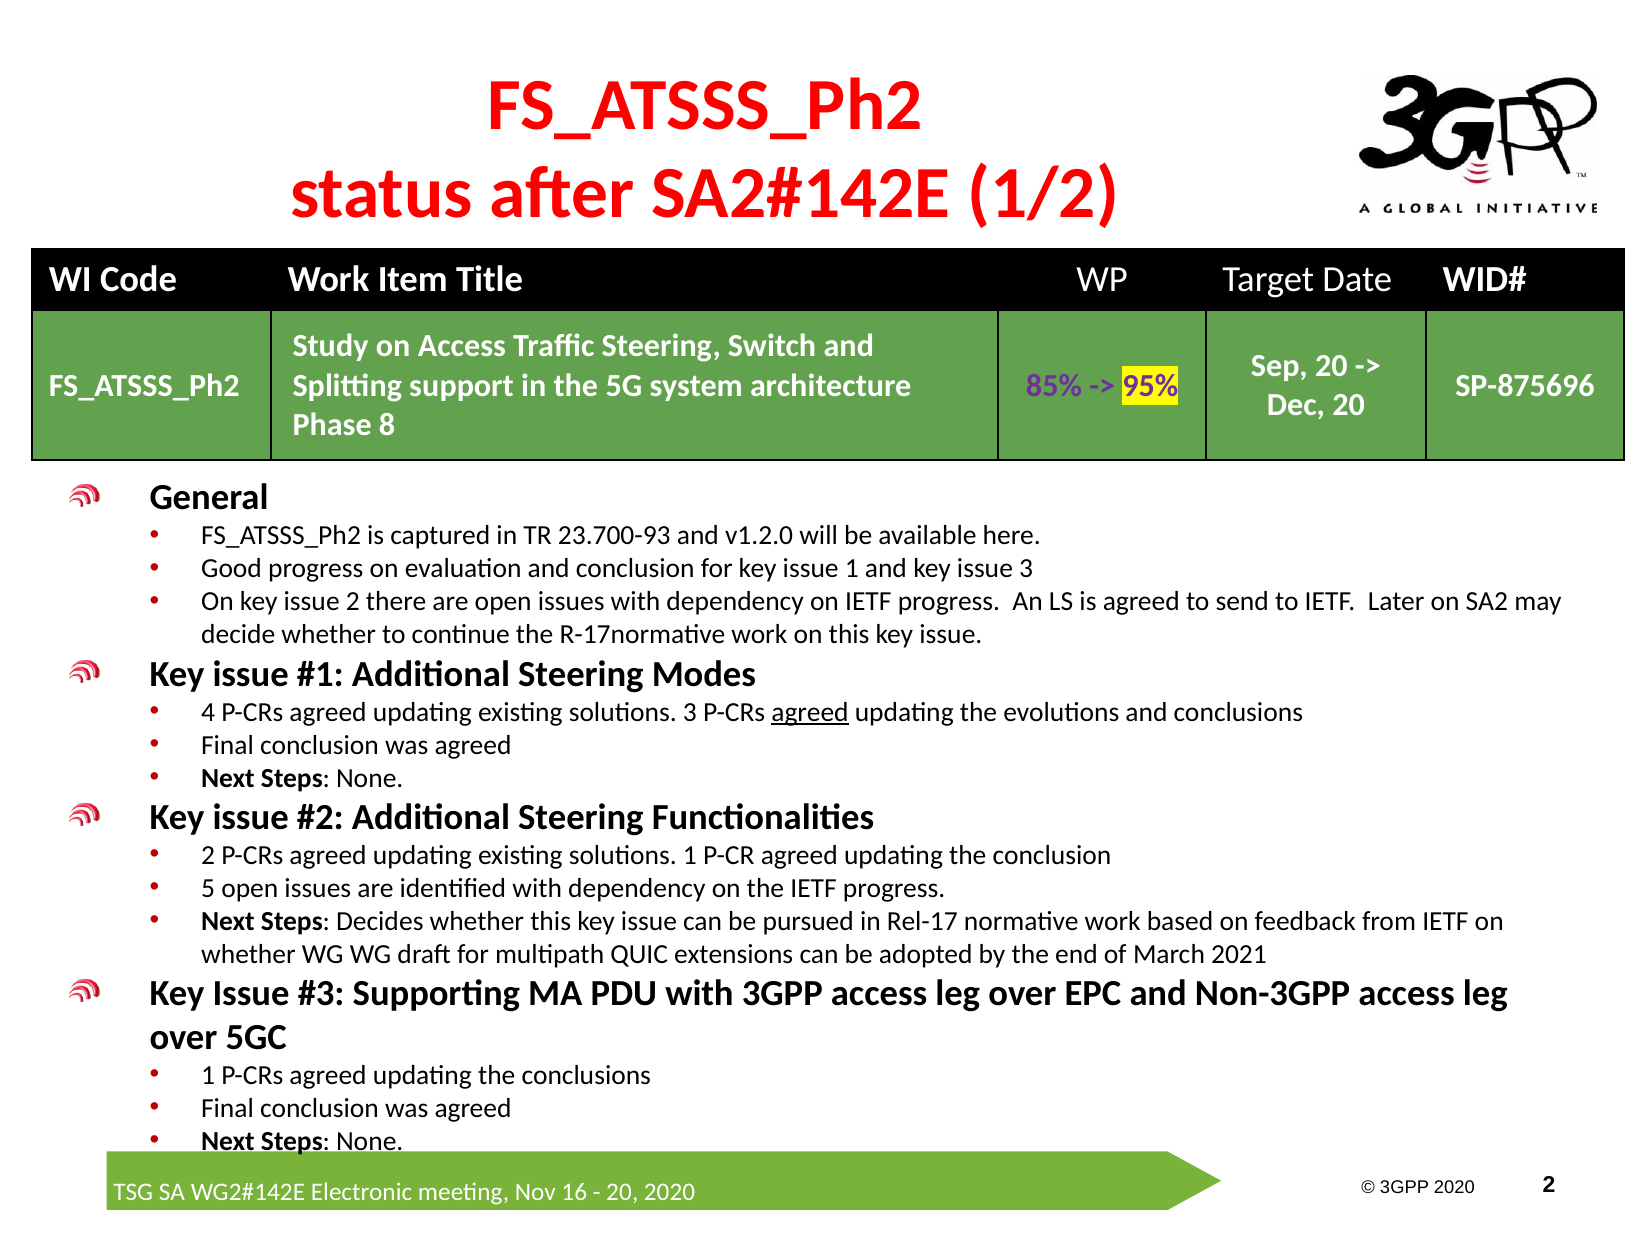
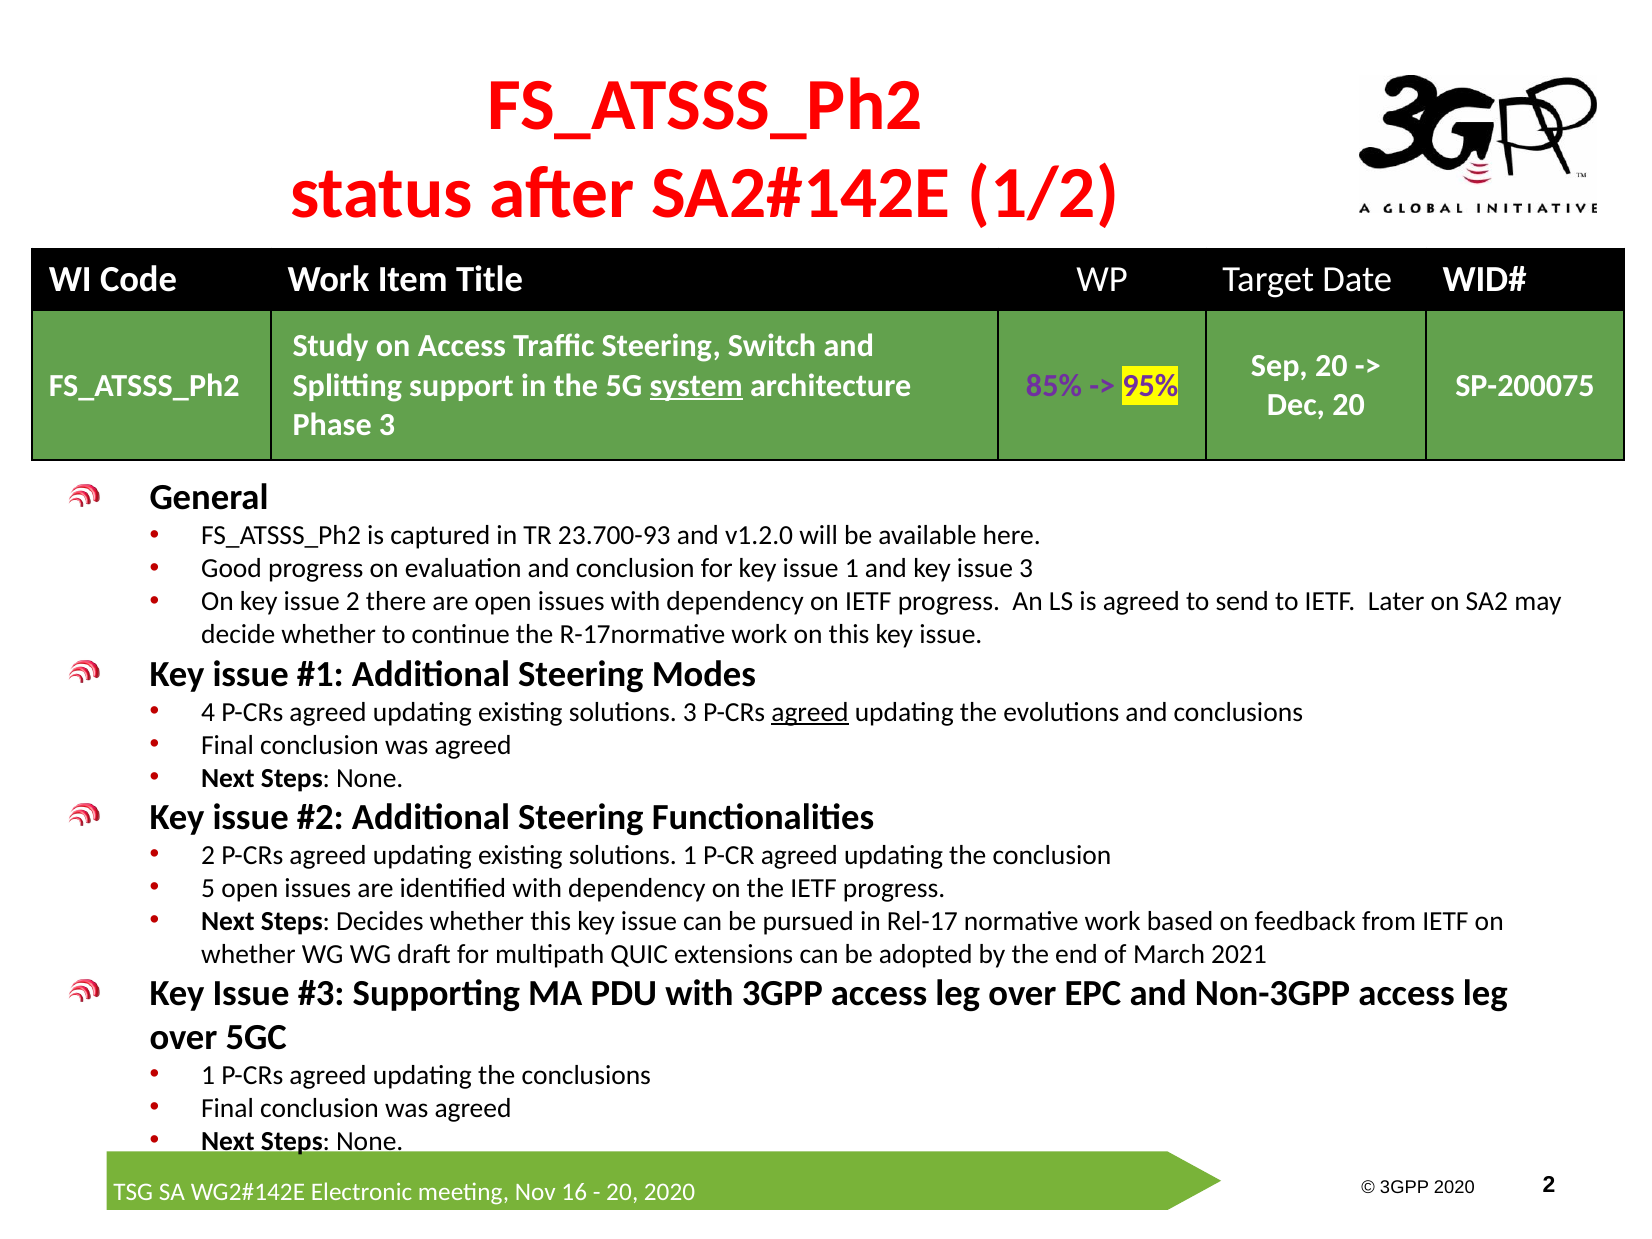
system underline: none -> present (696, 385)
SP-875696: SP-875696 -> SP-200075 (1525, 385)
Phase 8: 8 -> 3 (387, 425)
